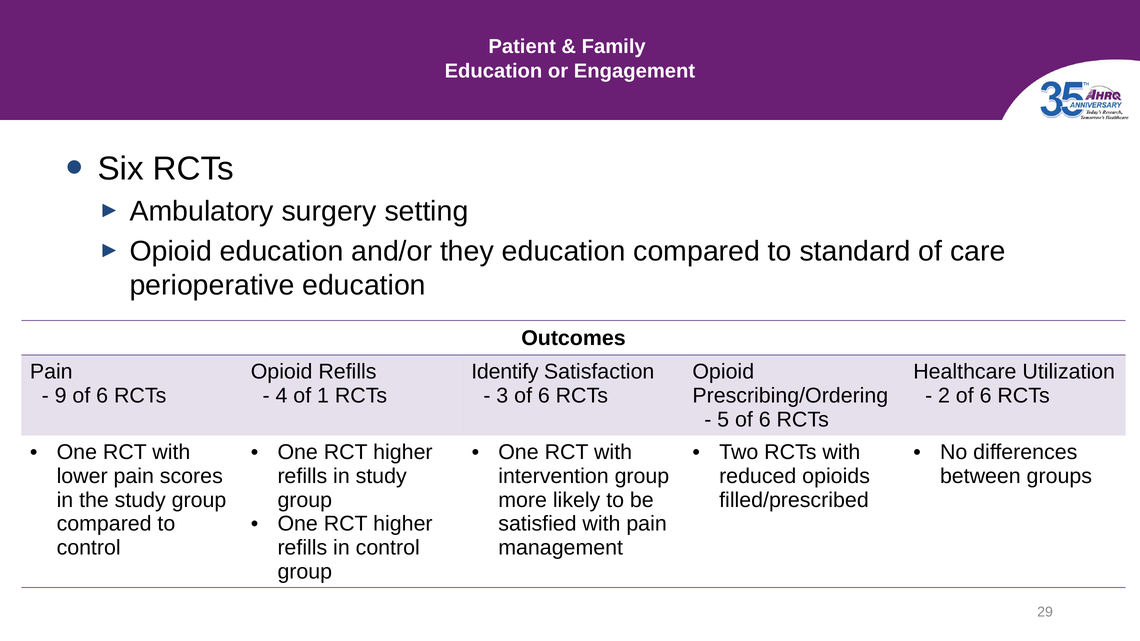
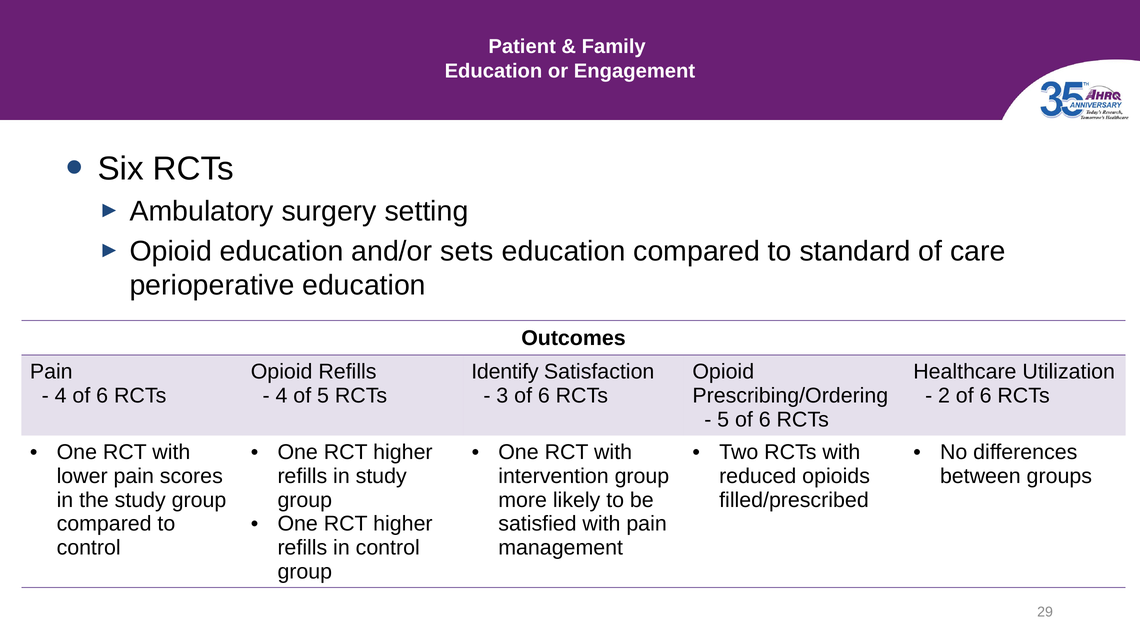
they: they -> sets (467, 251)
9: 9 -> 4 (61, 396)
of 1: 1 -> 5 (323, 396)
